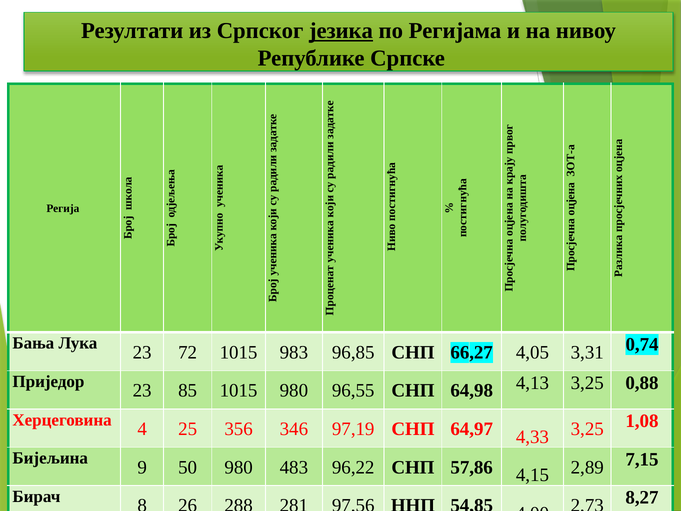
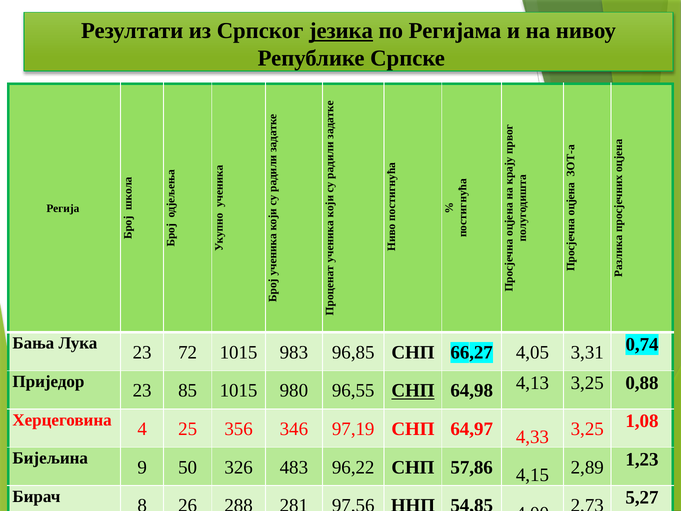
СНП underline: none -> present (413, 391)
50 980: 980 -> 326 (239, 467)
7,15: 7,15 -> 1,23 (642, 459)
8,27: 8,27 -> 5,27 (642, 497)
